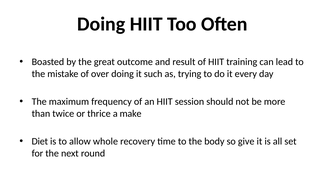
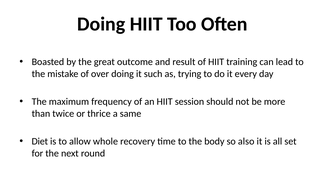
make: make -> same (131, 113)
give: give -> also (246, 141)
